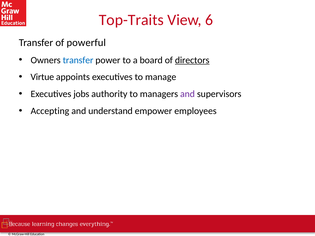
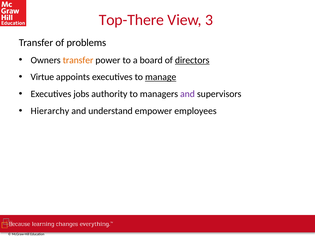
Top-Traits: Top-Traits -> Top-There (131, 20)
6: 6 -> 3 (209, 20)
powerful: powerful -> problems (86, 43)
transfer colour: blue -> orange (78, 60)
manage underline: none -> present (161, 77)
Accepting: Accepting -> Hierarchy (50, 111)
